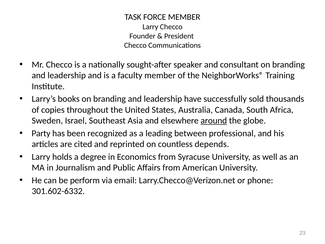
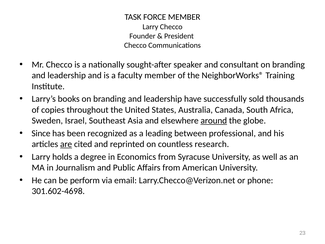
Party: Party -> Since (41, 133)
are underline: none -> present (66, 144)
depends: depends -> research (212, 144)
301.602-6332: 301.602-6332 -> 301.602-4698 (58, 191)
